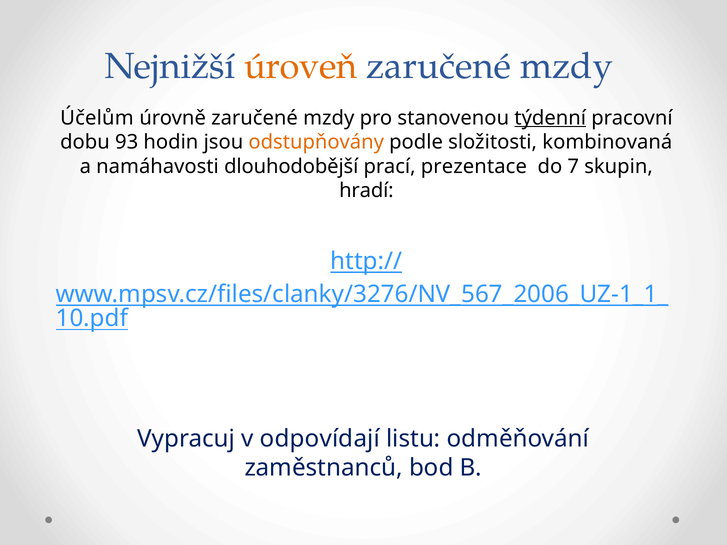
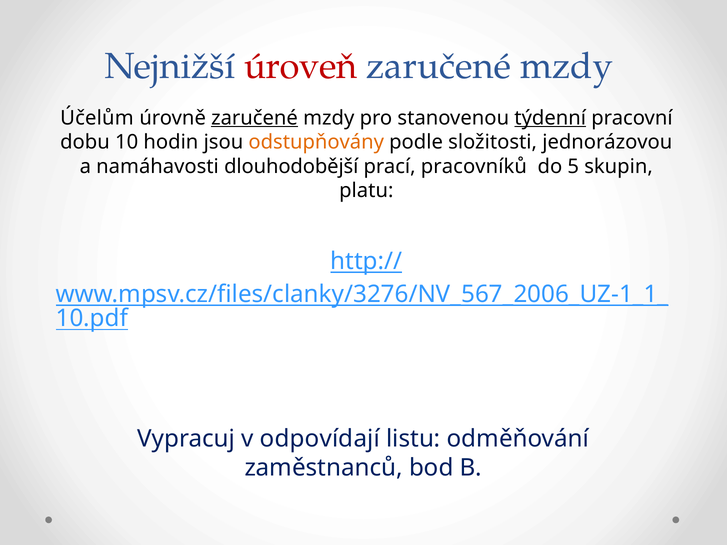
úroveň colour: orange -> red (301, 66)
zaručené underline: none -> present (254, 118)
93: 93 -> 10 (127, 142)
kombinovaná: kombinovaná -> jednorázovou (607, 142)
prezentace: prezentace -> pracovníků (474, 166)
7: 7 -> 5 (573, 166)
hradí: hradí -> platu (366, 191)
